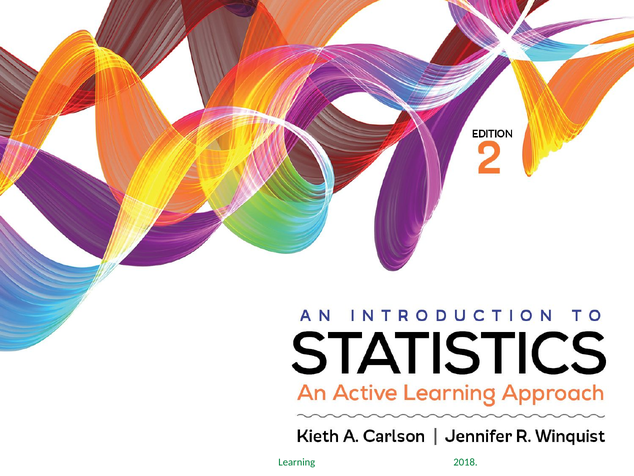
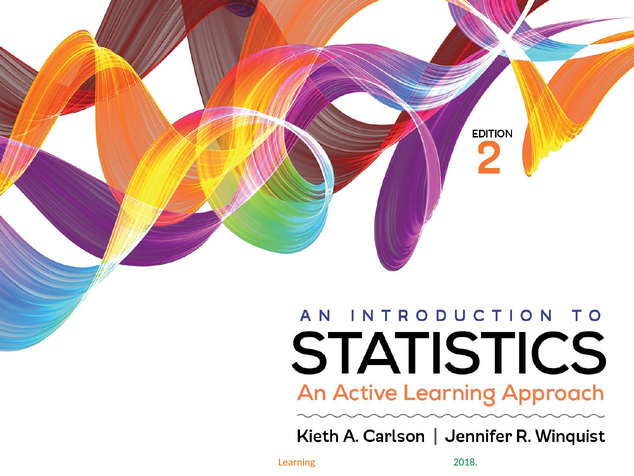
Learning colour: green -> orange (297, 462)
